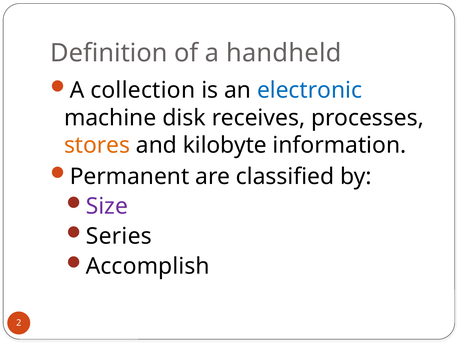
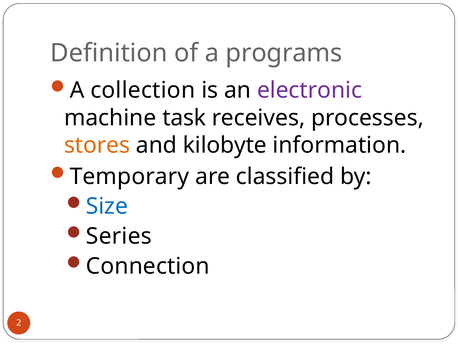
handheld: handheld -> programs (284, 53)
electronic colour: blue -> purple (310, 90)
disk: disk -> task (184, 118)
Permanent: Permanent -> Temporary (129, 176)
Size colour: purple -> blue (107, 206)
Accomplish: Accomplish -> Connection (148, 266)
